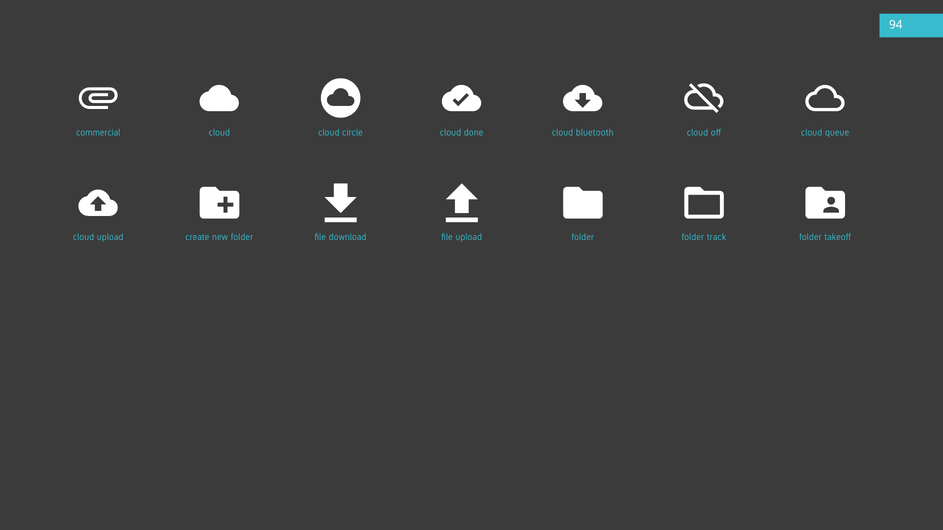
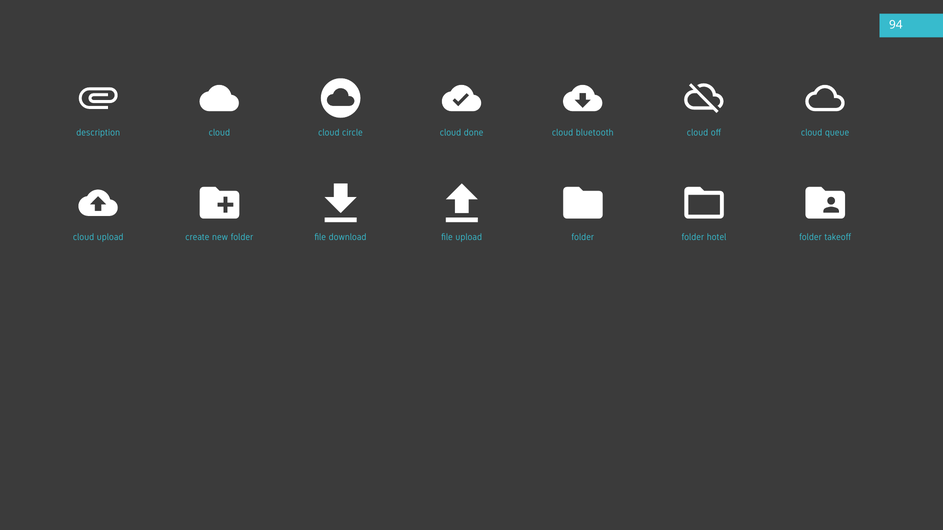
commercial: commercial -> description (98, 133)
track: track -> hotel (717, 238)
